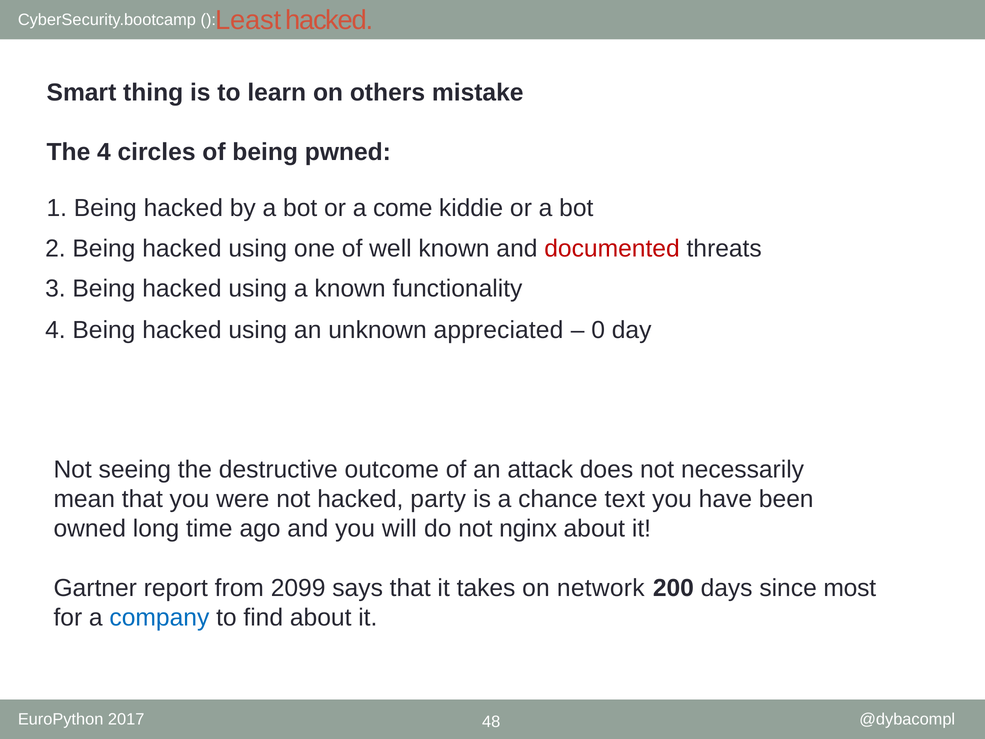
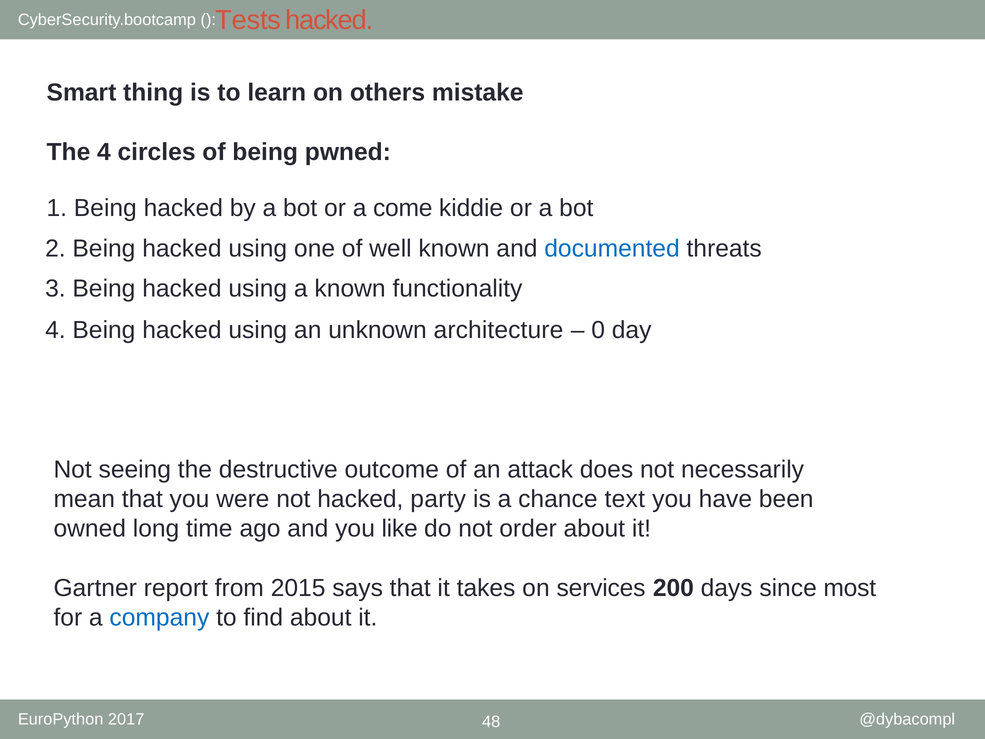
Least: Least -> Tests (248, 20)
documented colour: red -> blue (612, 248)
appreciated: appreciated -> architecture (498, 330)
will: will -> like (400, 529)
nginx: nginx -> order (528, 529)
2099: 2099 -> 2015 (298, 588)
network: network -> services (601, 588)
